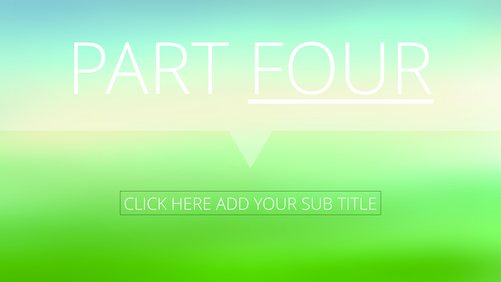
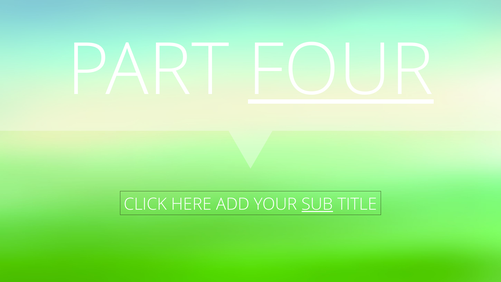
SUB underline: none -> present (317, 204)
